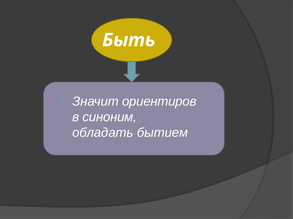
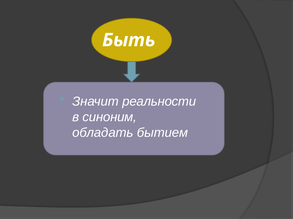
ориентиров: ориентиров -> реальности (159, 102)
